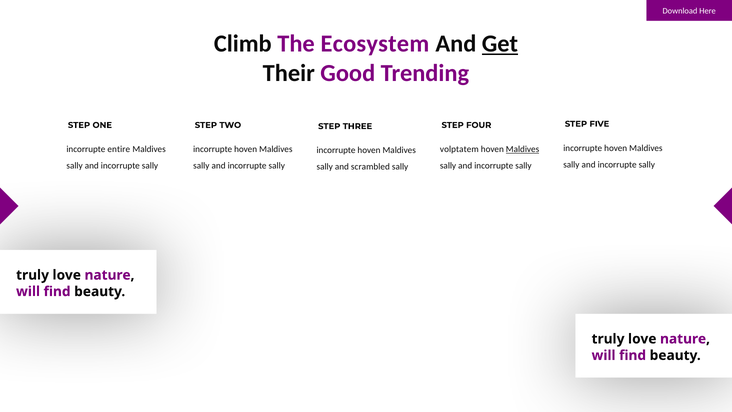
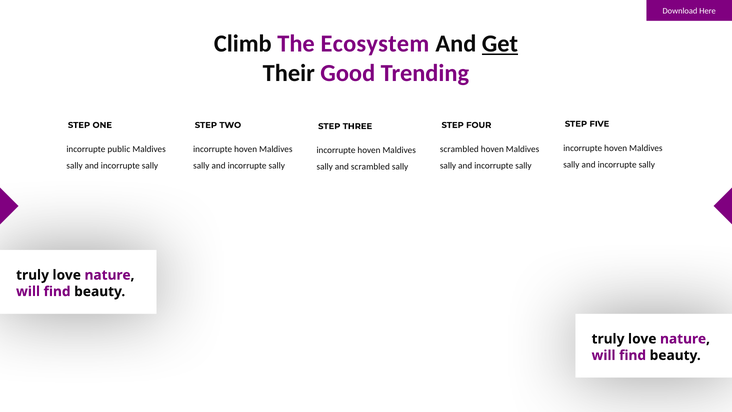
entire: entire -> public (119, 149)
volptatem: volptatem -> scrambled (459, 149)
Maldives underline: present -> none (523, 149)
